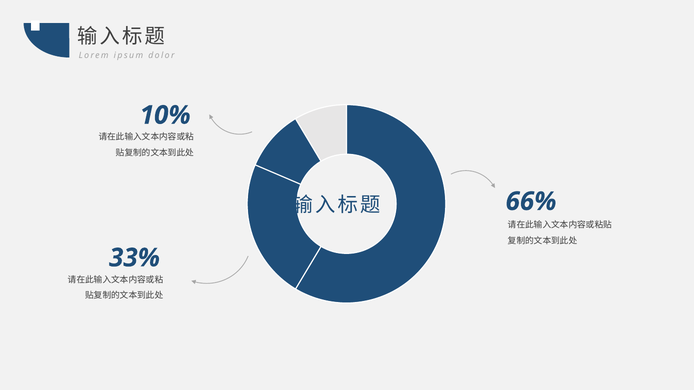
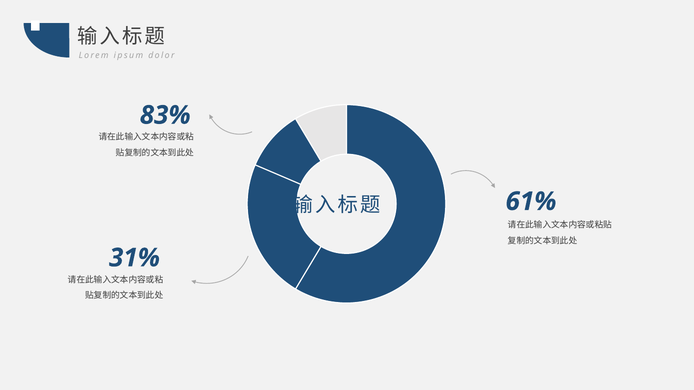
10%: 10% -> 83% (165, 115)
66%: 66% -> 61% (531, 202)
33%: 33% -> 31% (134, 258)
